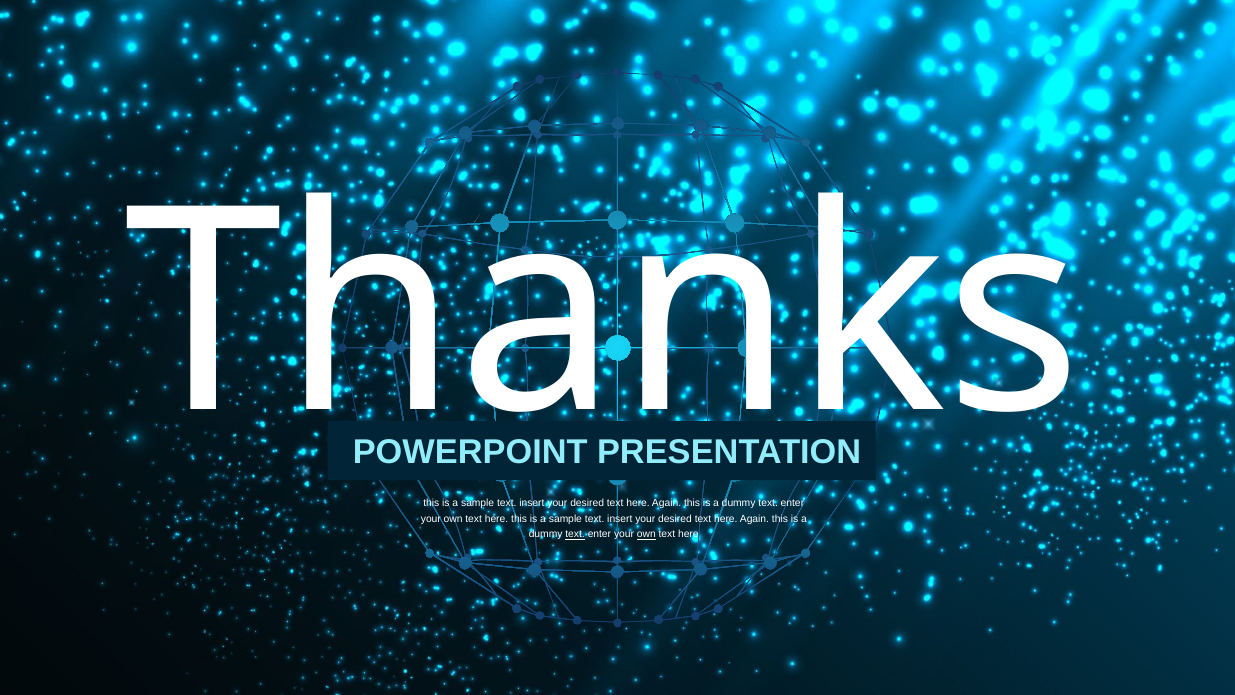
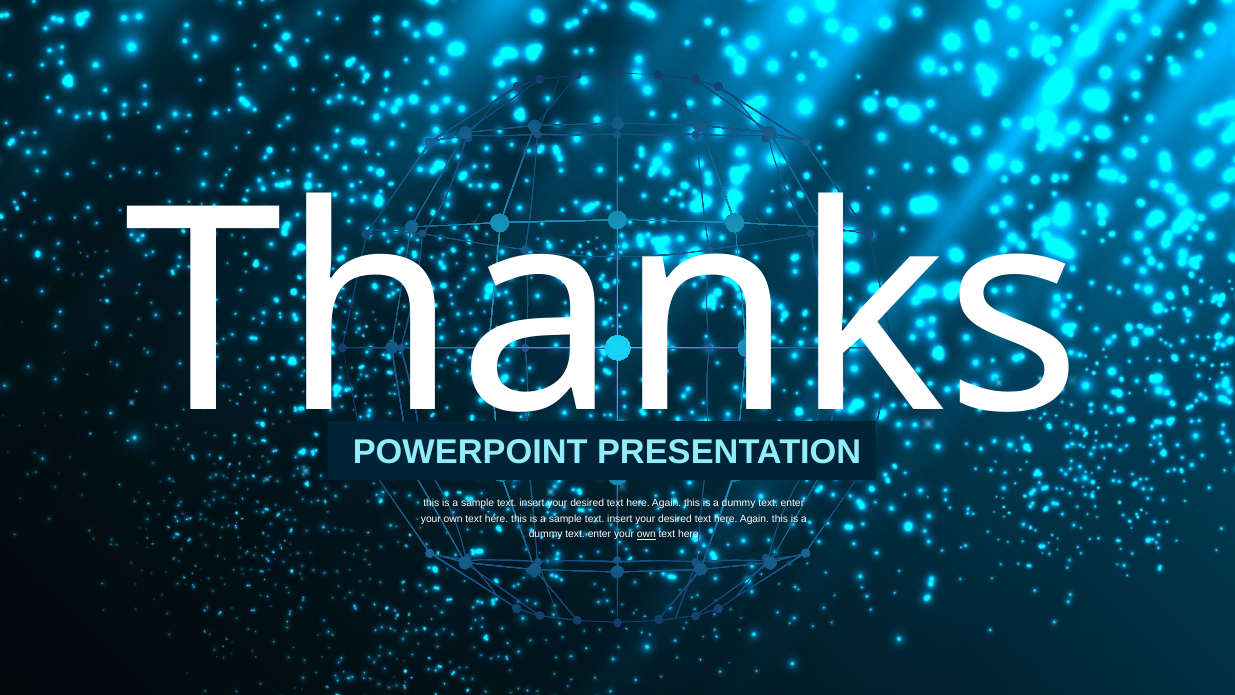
text underline: present -> none (575, 534)
